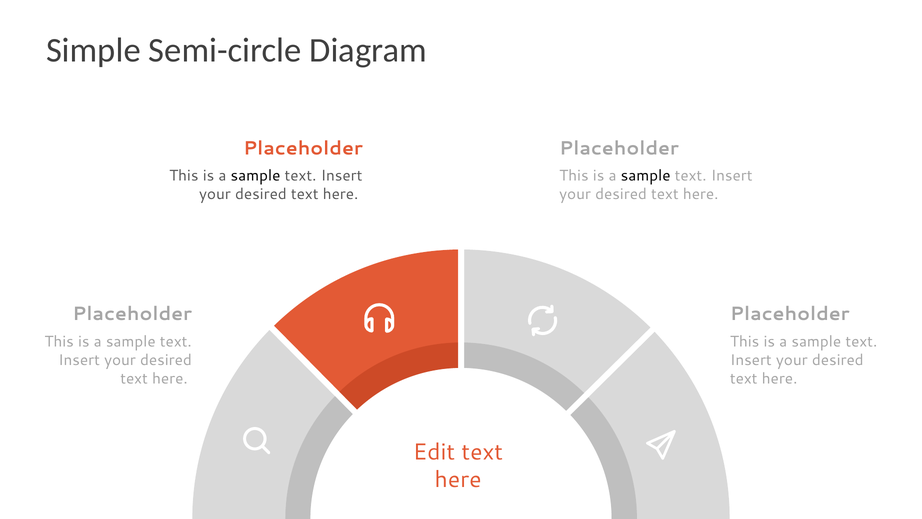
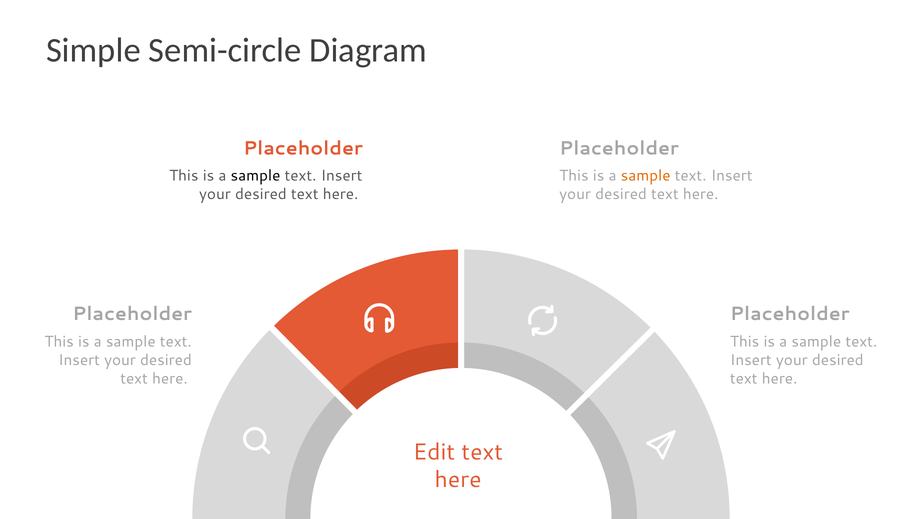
sample colour: black -> orange (646, 176)
